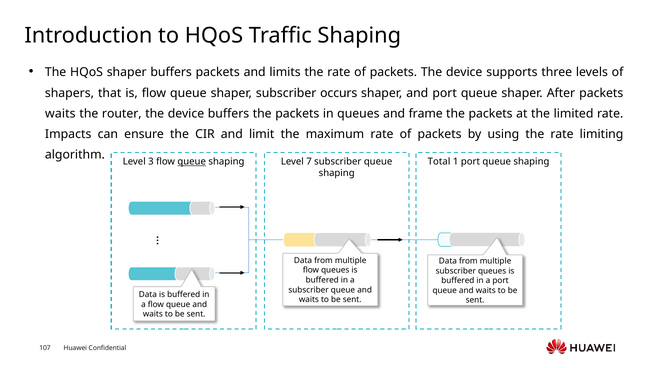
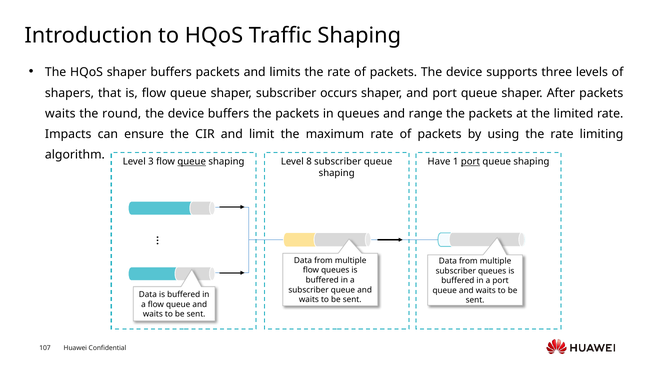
router: router -> round (122, 114)
frame: frame -> range (426, 114)
Total: Total -> Have (439, 161)
port underline: none -> present (470, 161)
7: 7 -> 8 (309, 161)
